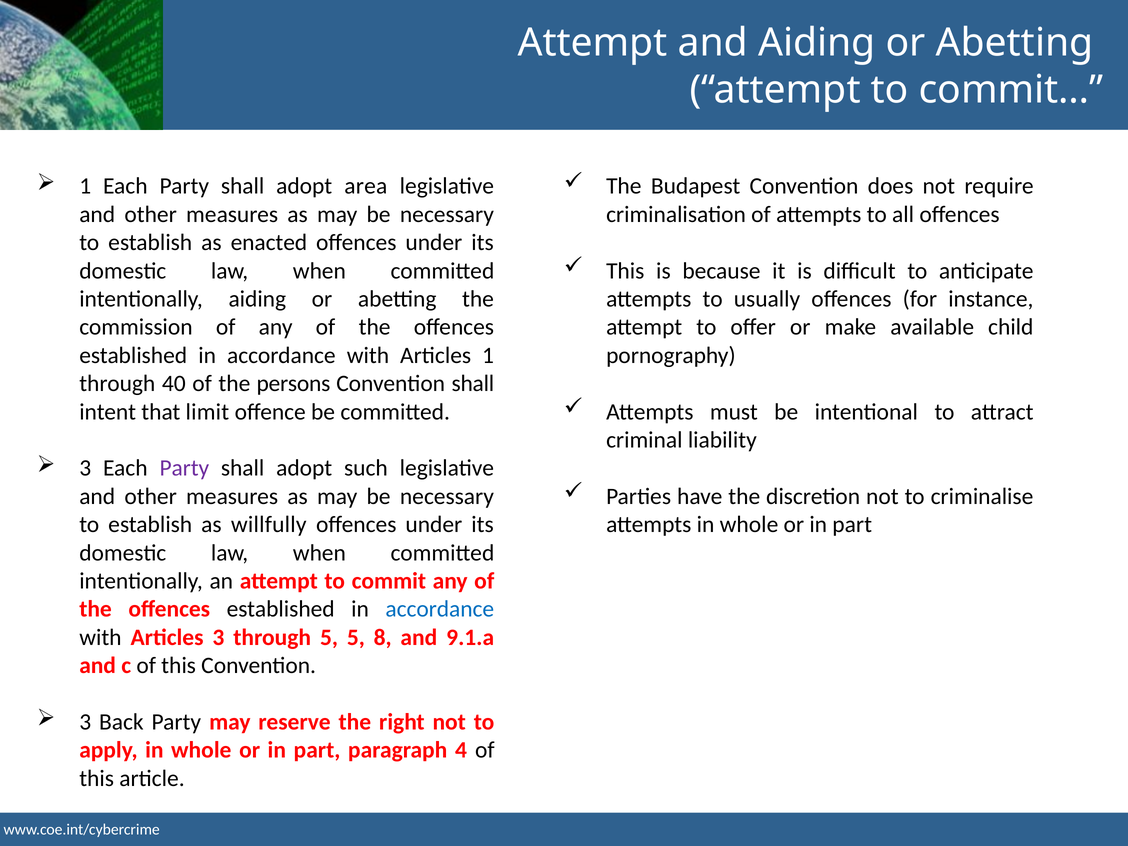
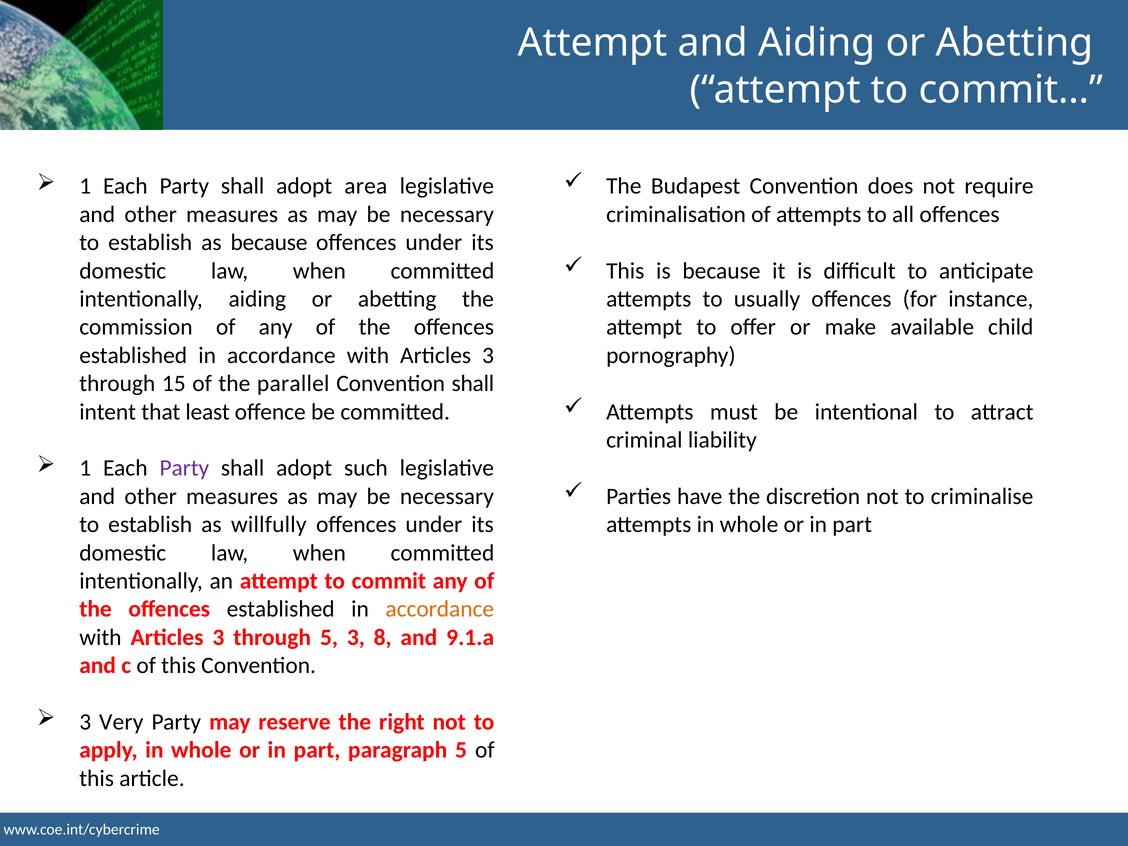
as enacted: enacted -> because (269, 243)
1: 1 -> 3 (488, 355)
40: 40 -> 15 (174, 384)
persons: persons -> parallel (293, 384)
limit: limit -> least (208, 412)
3: 3 -> 1 (85, 468)
accordance colour: blue -> orange (440, 609)
5 5: 5 -> 3 (356, 637)
Back: Back -> Very (121, 722)
paragraph 4: 4 -> 5 (461, 750)
